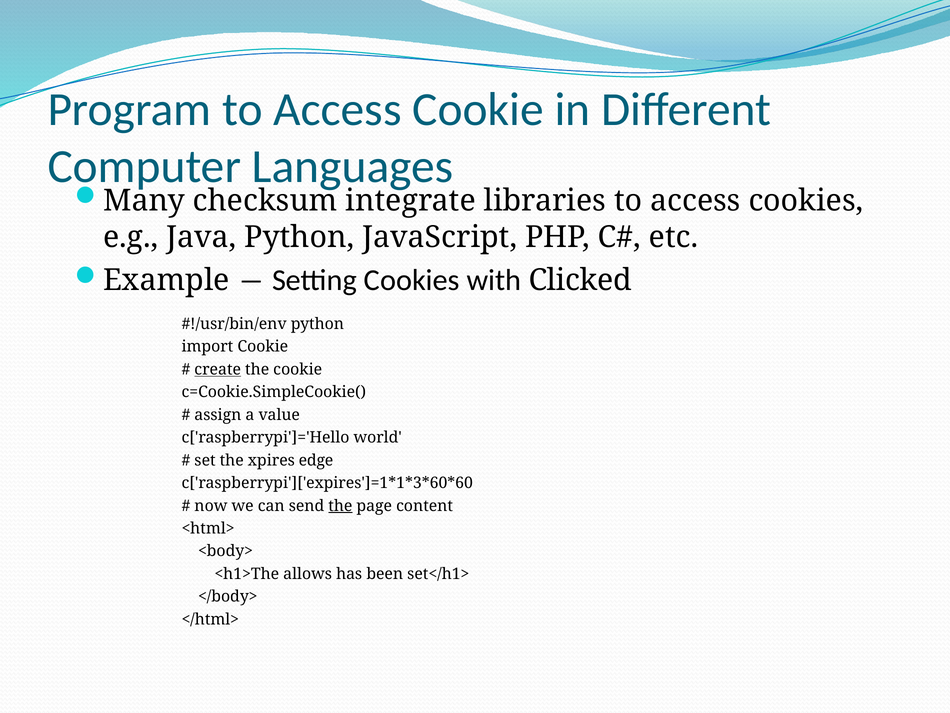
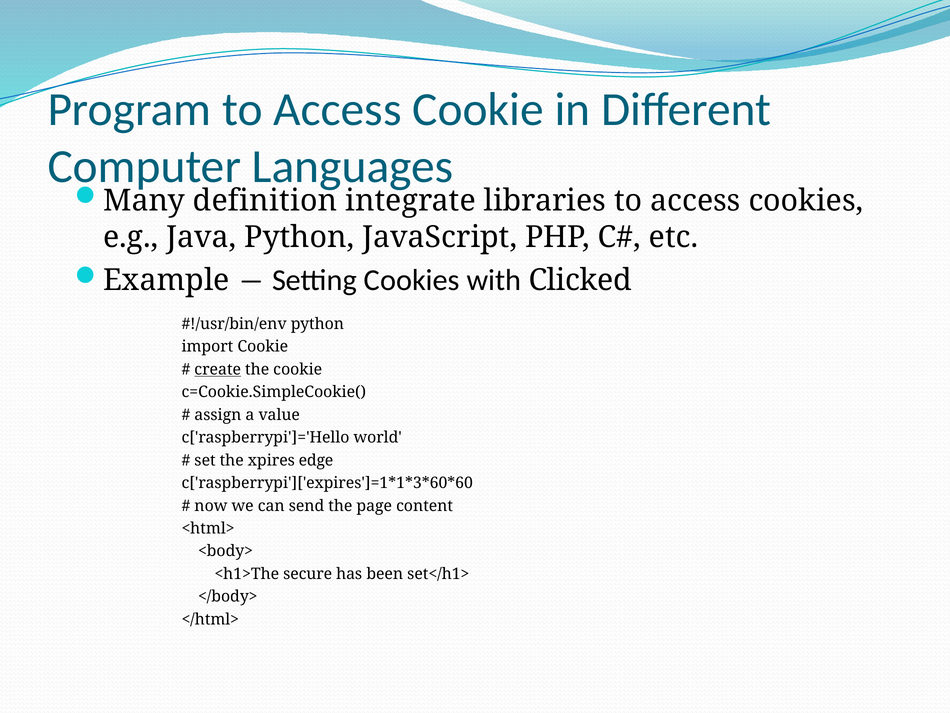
checksum: checksum -> definition (265, 201)
the underline: present -> none (340, 505)
allows: allows -> secure (308, 574)
